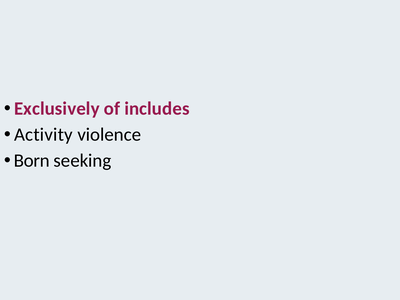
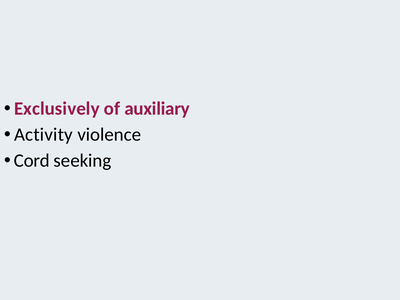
includes: includes -> auxiliary (157, 109)
Born: Born -> Cord (32, 161)
